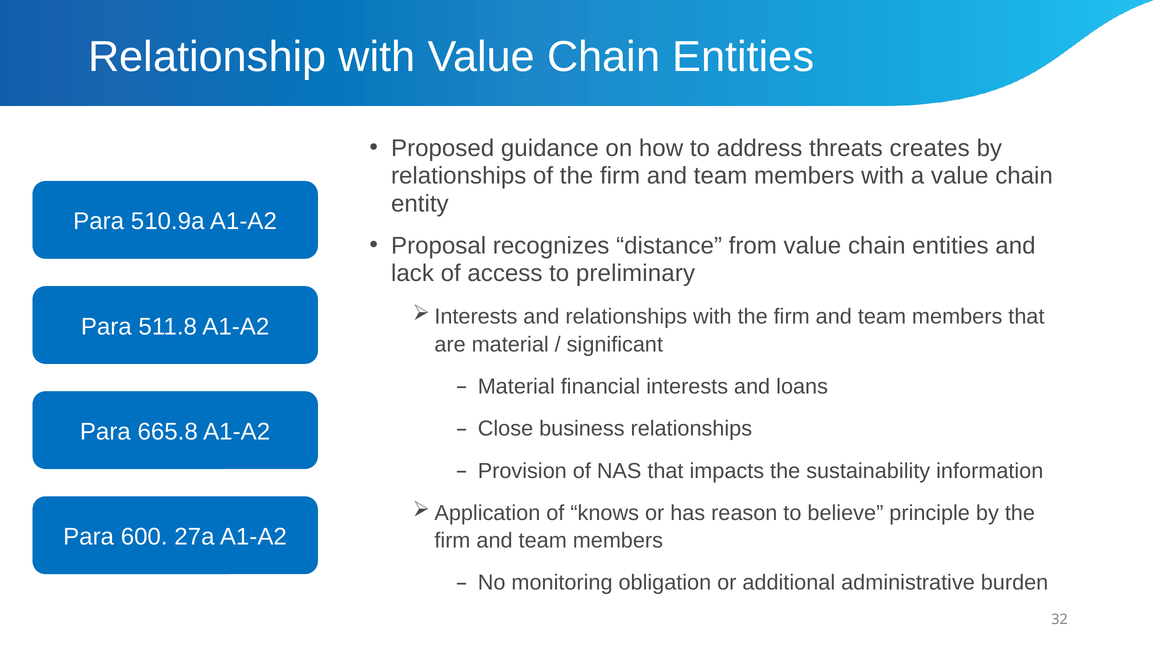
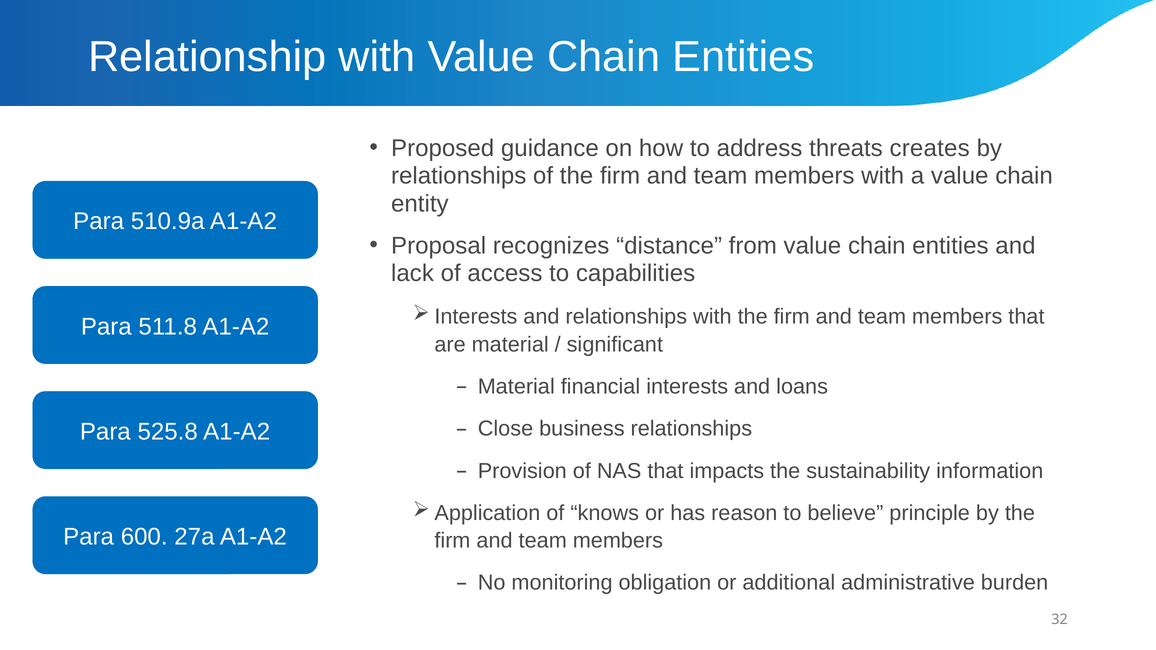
preliminary: preliminary -> capabilities (636, 273)
665.8: 665.8 -> 525.8 (168, 432)
